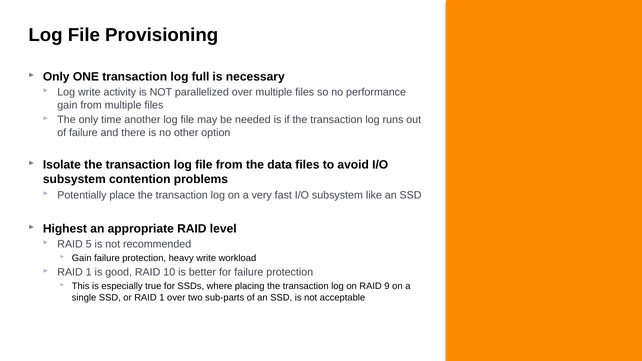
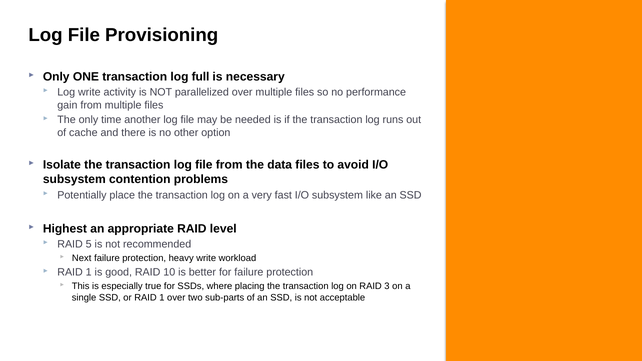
of failure: failure -> cache (83, 133)
Gain: Gain -> Next (82, 258)
9: 9 -> 3 (387, 286)
